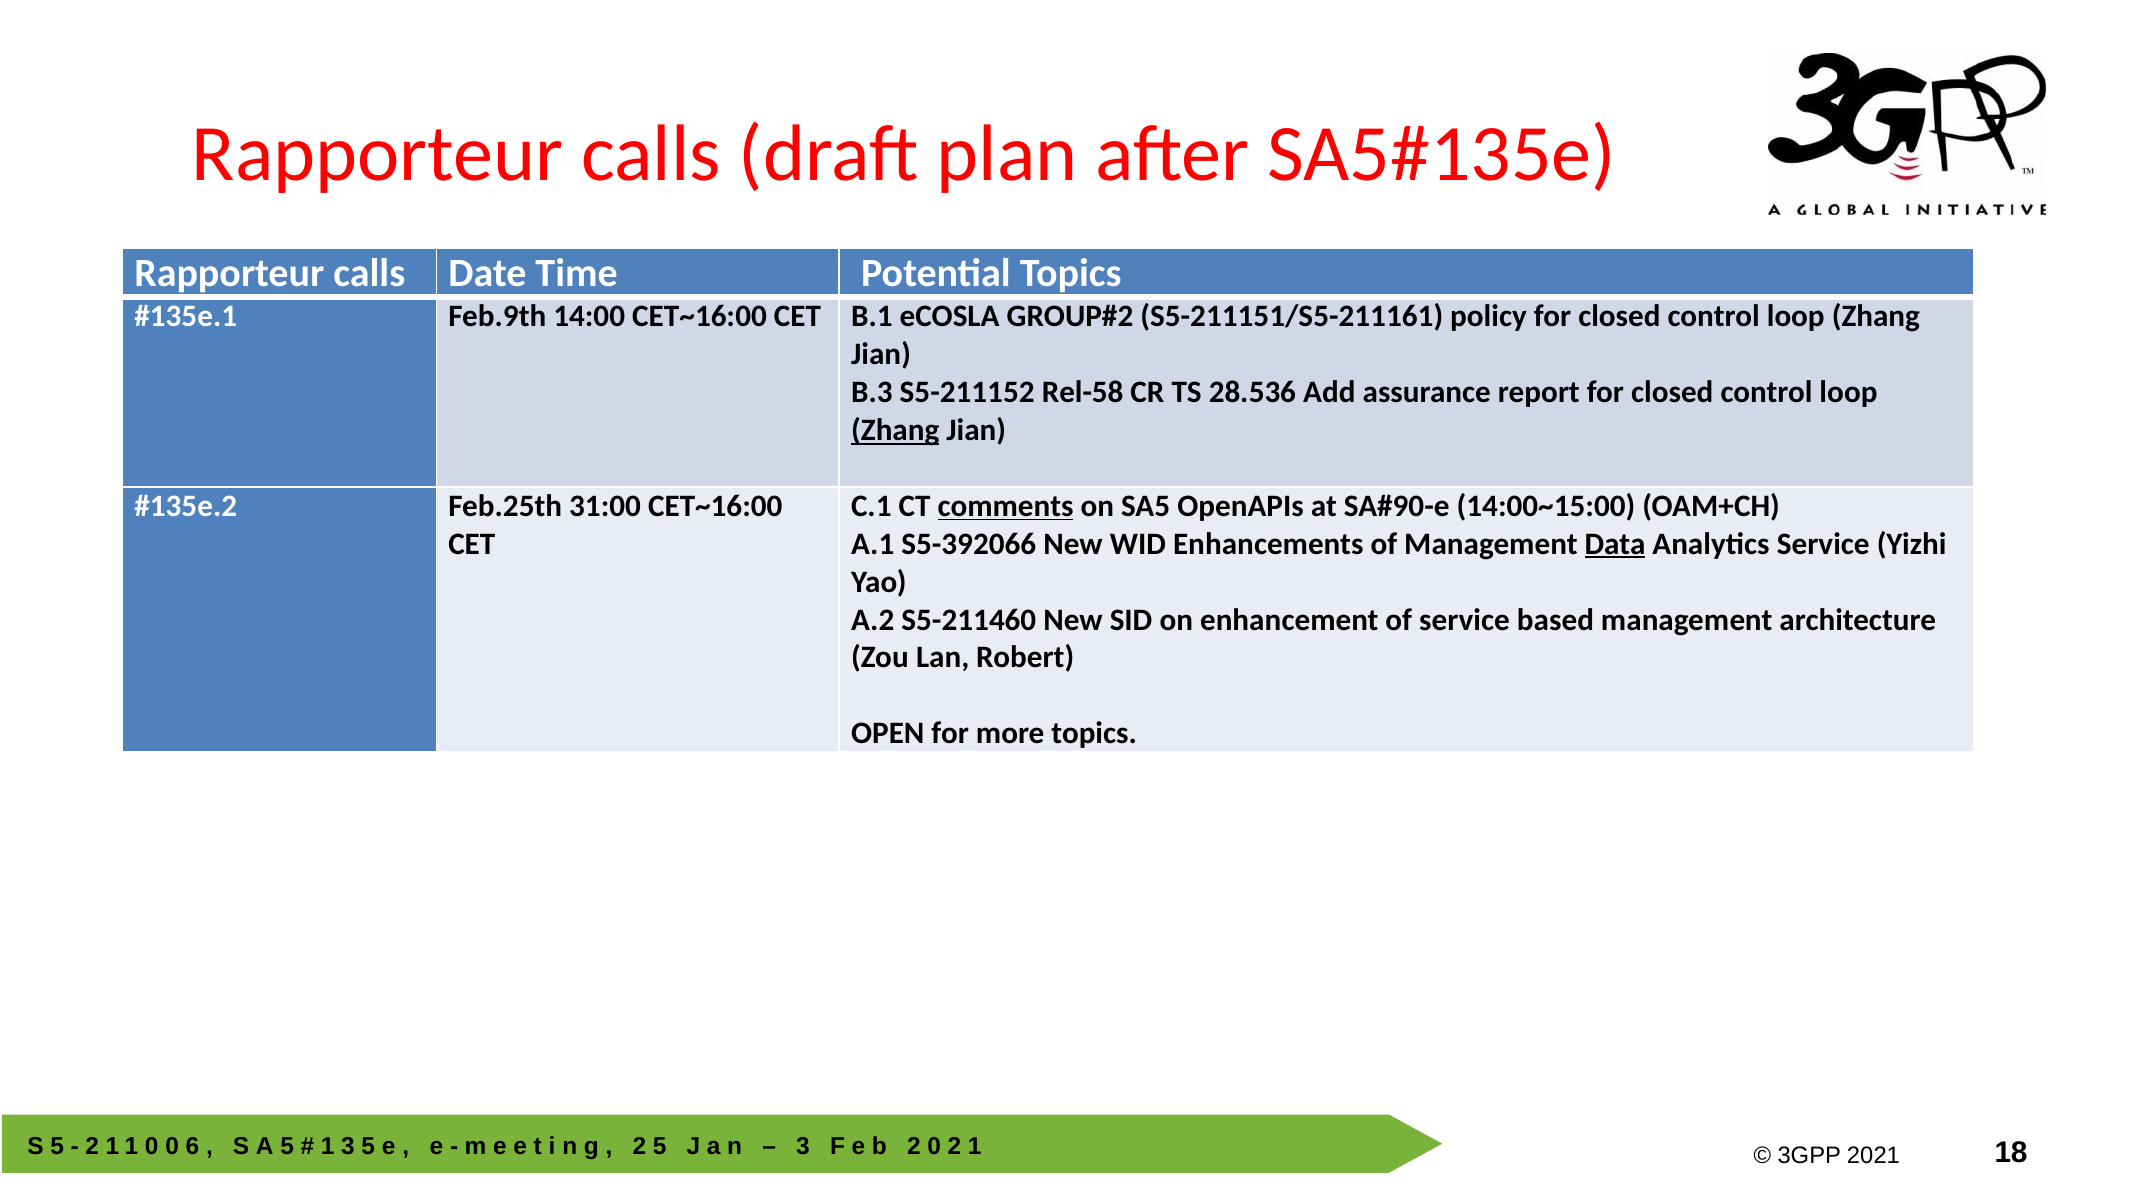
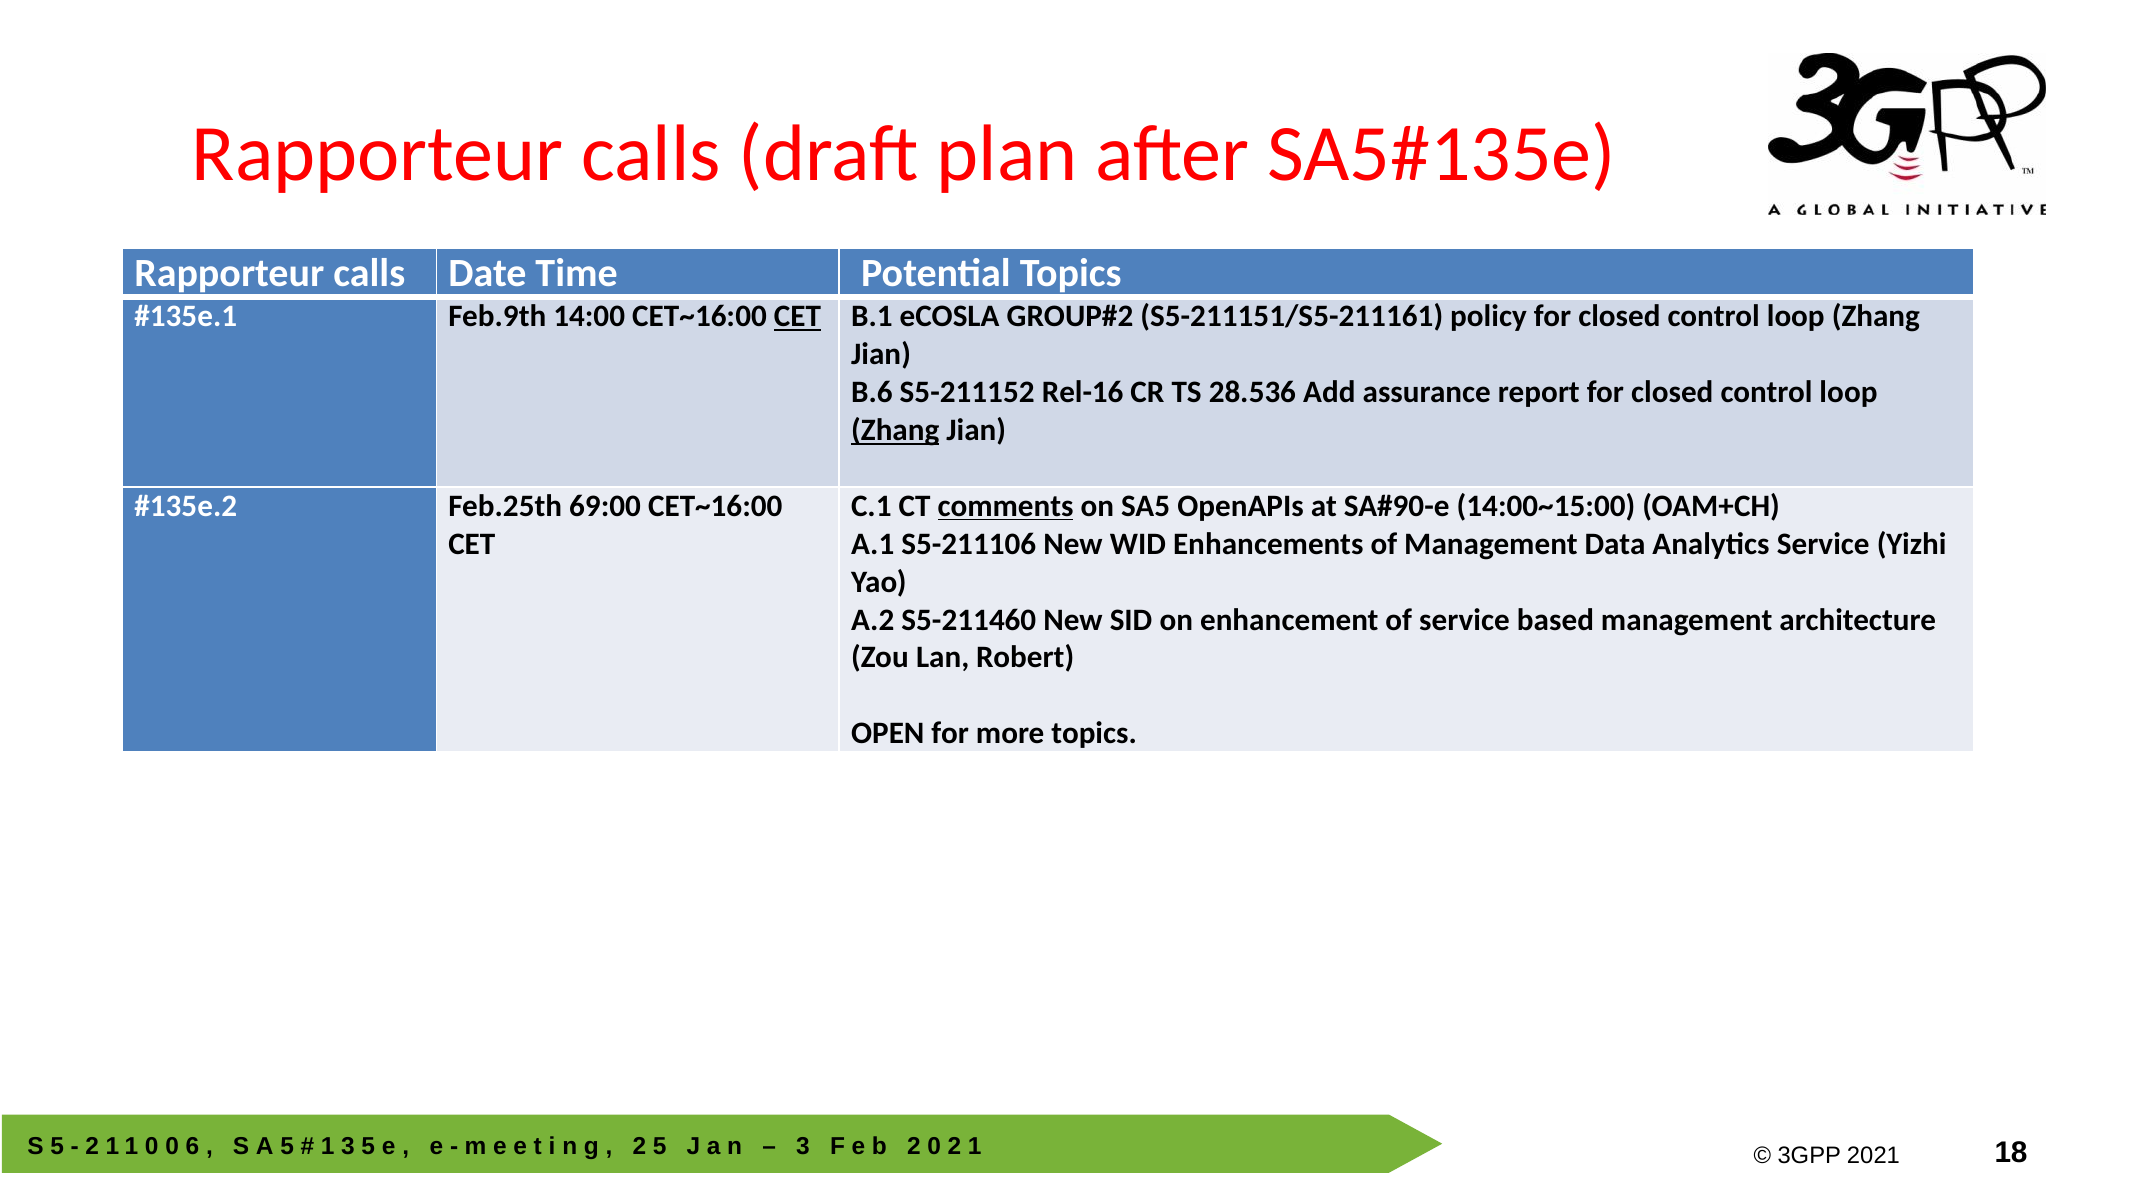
CET underline: none -> present (797, 317)
B.3: B.3 -> B.6 (872, 392)
Rel-58: Rel-58 -> Rel-16 (1083, 392)
31:00: 31:00 -> 69:00 (605, 506)
S5-392066: S5-392066 -> S5-211106 (969, 544)
Data underline: present -> none (1615, 544)
